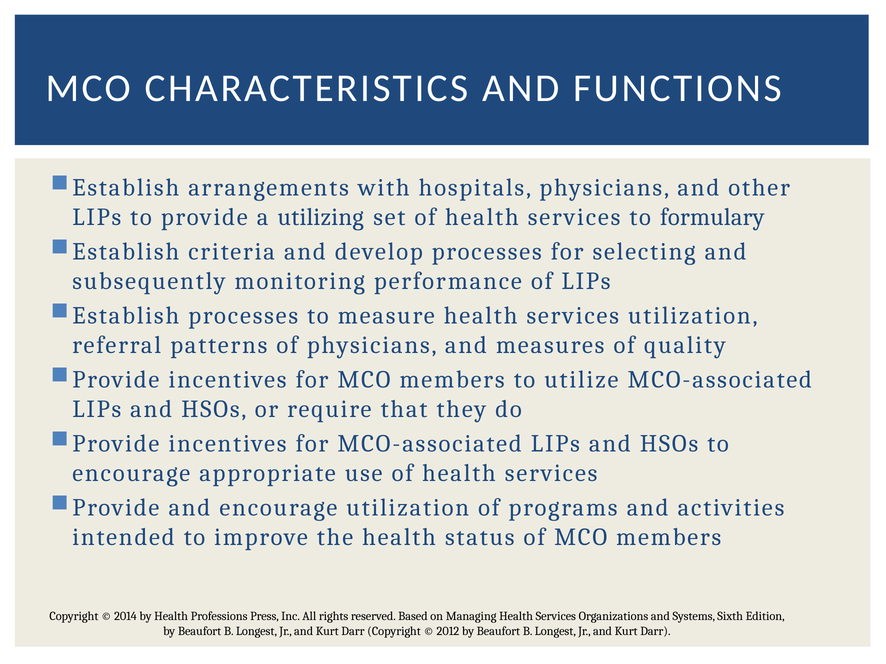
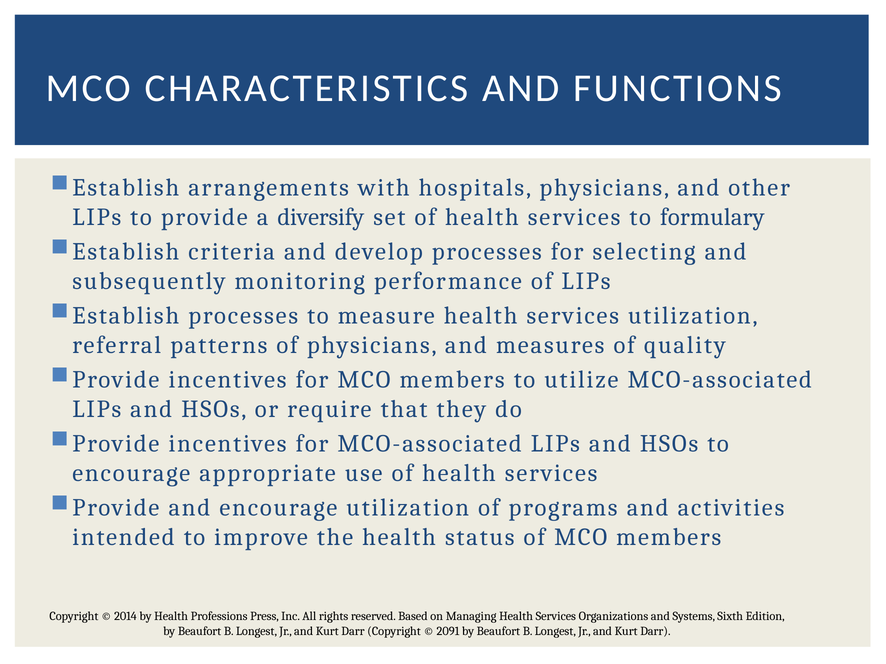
utilizing: utilizing -> diversify (321, 217)
2012: 2012 -> 2091 (448, 632)
